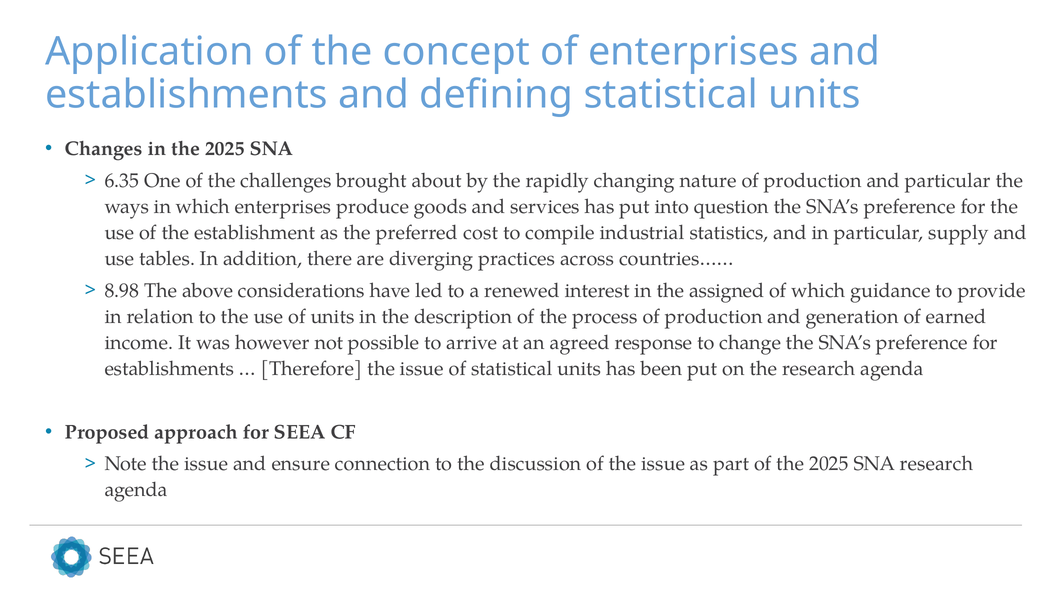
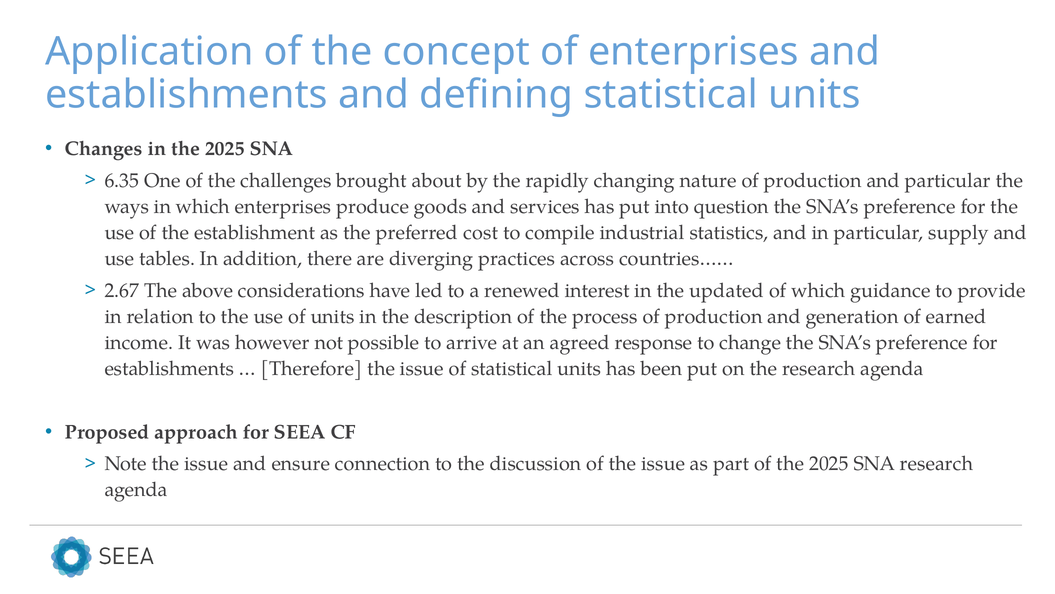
8.98: 8.98 -> 2.67 (122, 290)
assigned: assigned -> updated (727, 290)
